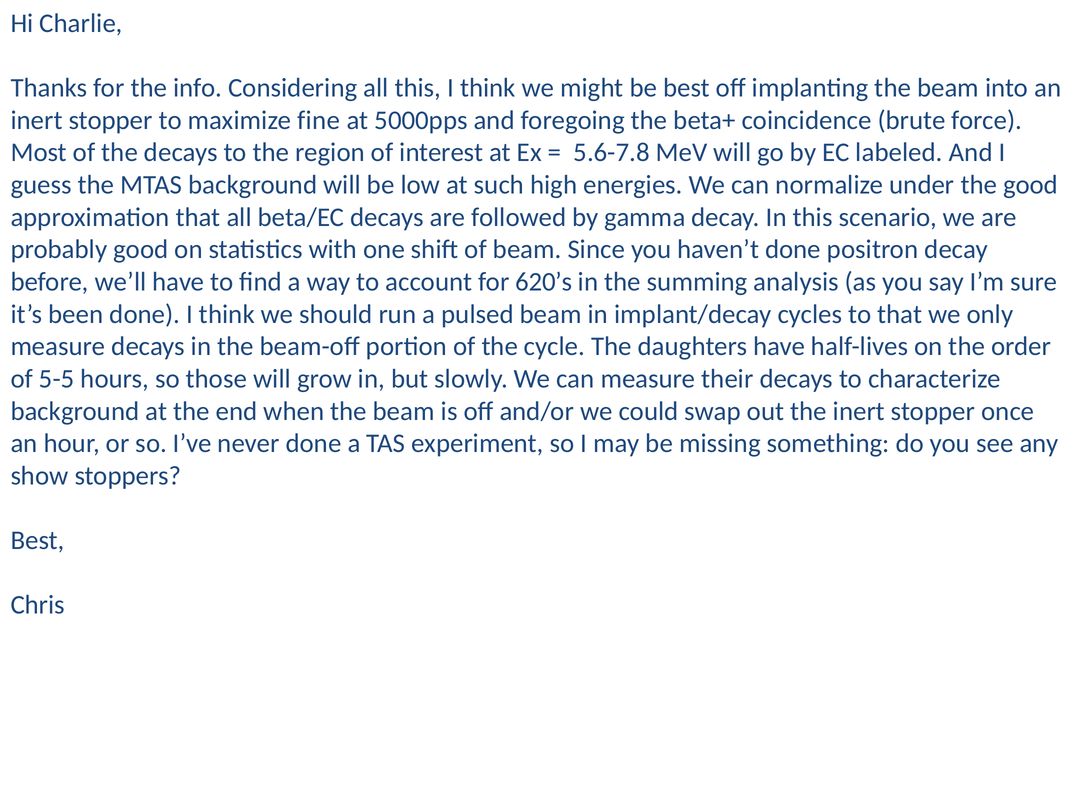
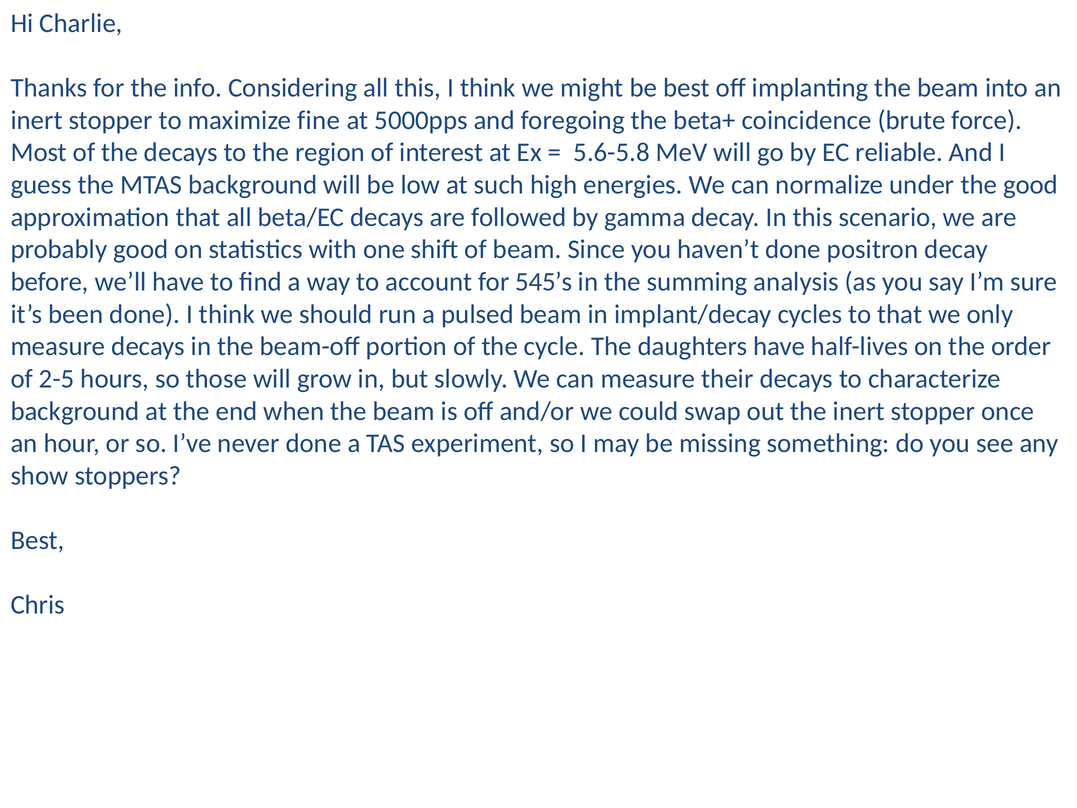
5.6-7.8: 5.6-7.8 -> 5.6-5.8 (612, 153)
labeled: labeled -> reliable (899, 153)
620’s: 620’s -> 545’s (544, 282)
5-5: 5-5 -> 2-5 (57, 379)
